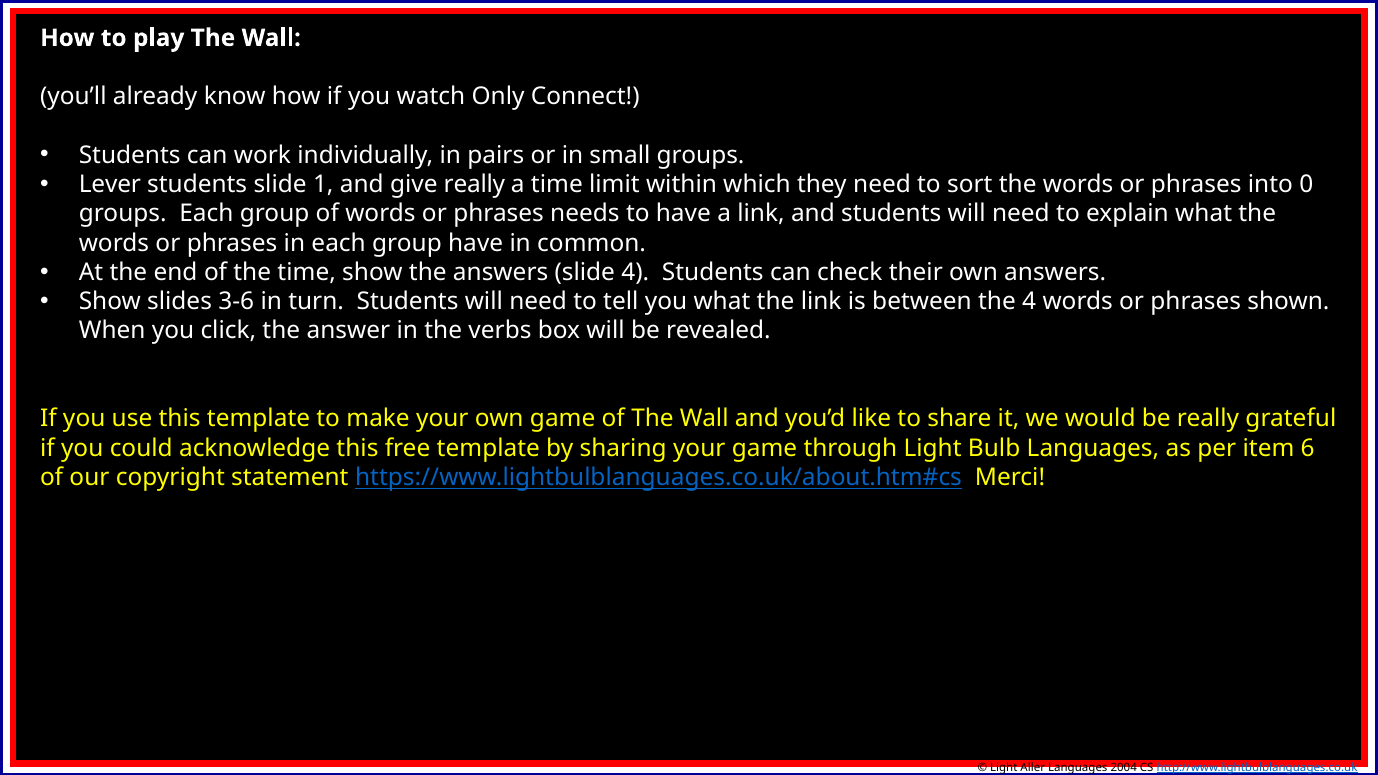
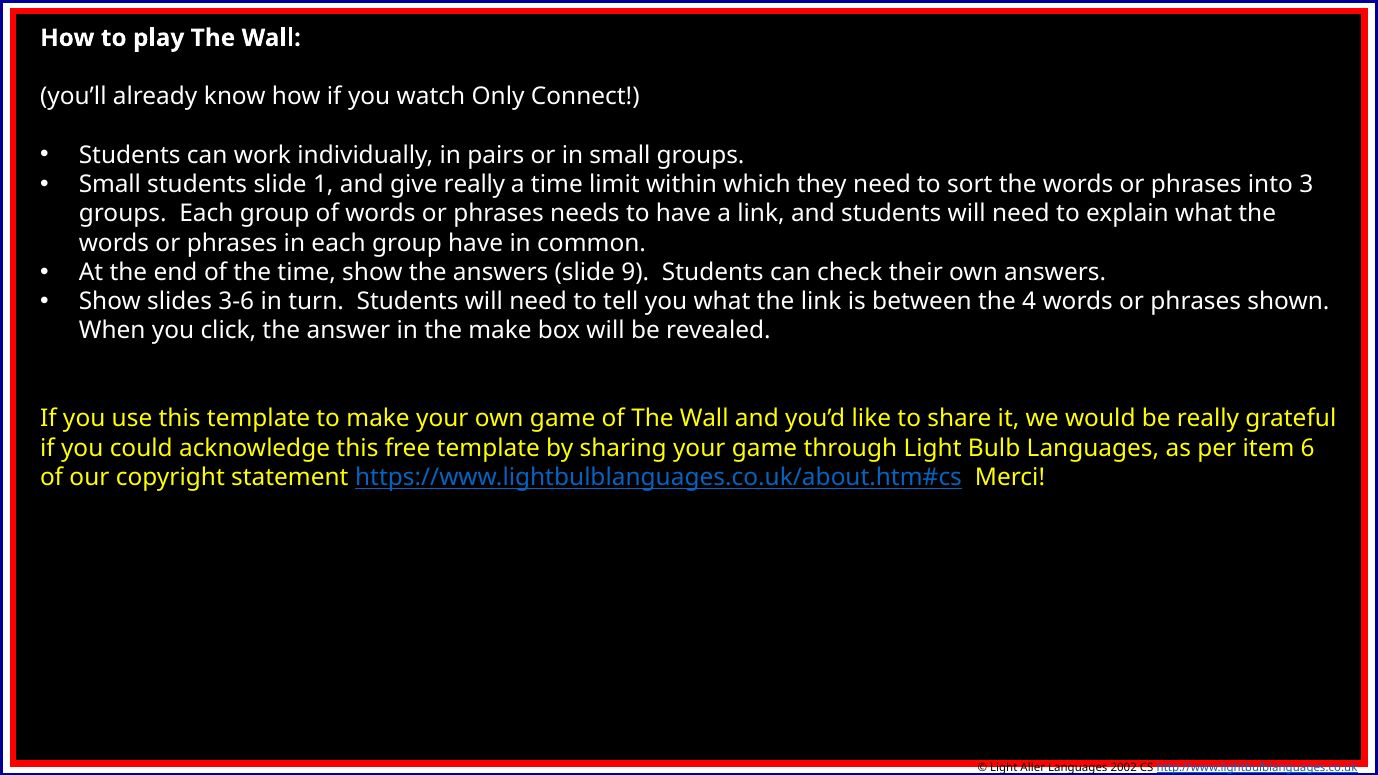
Lever: Lever -> Small (110, 184)
0: 0 -> 3 (1306, 184)
slide 4: 4 -> 9 (635, 272)
the verbs: verbs -> make (500, 331)
2004: 2004 -> 2002 (1124, 768)
